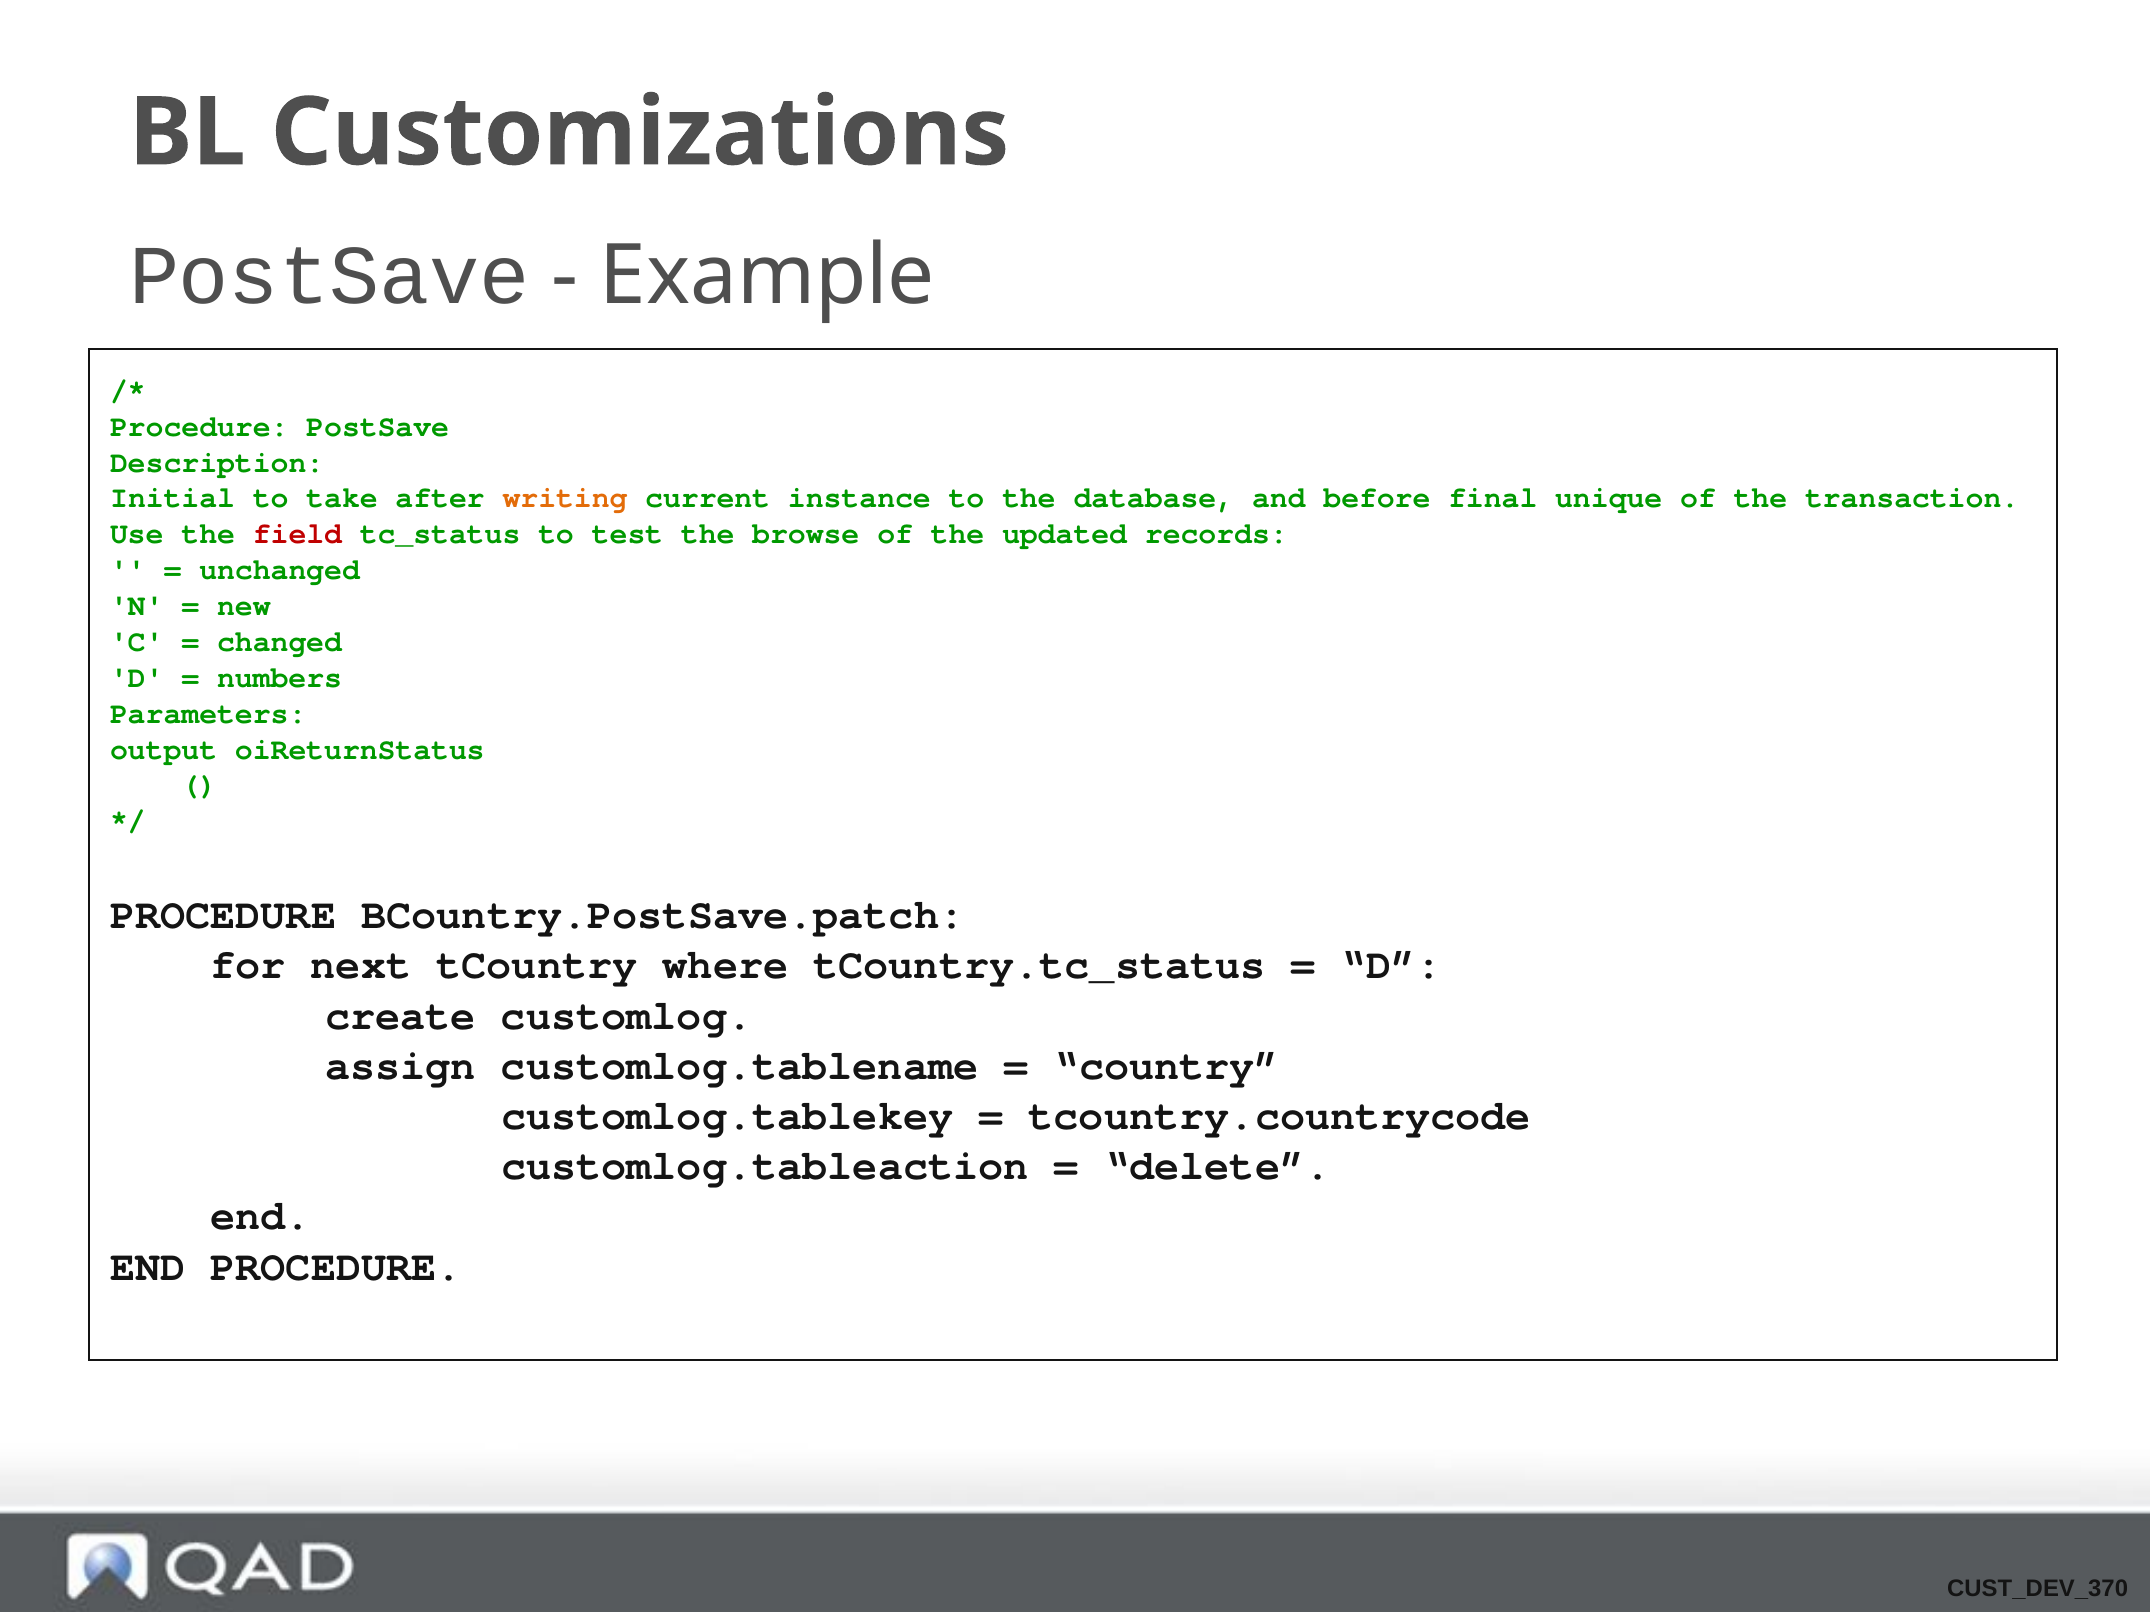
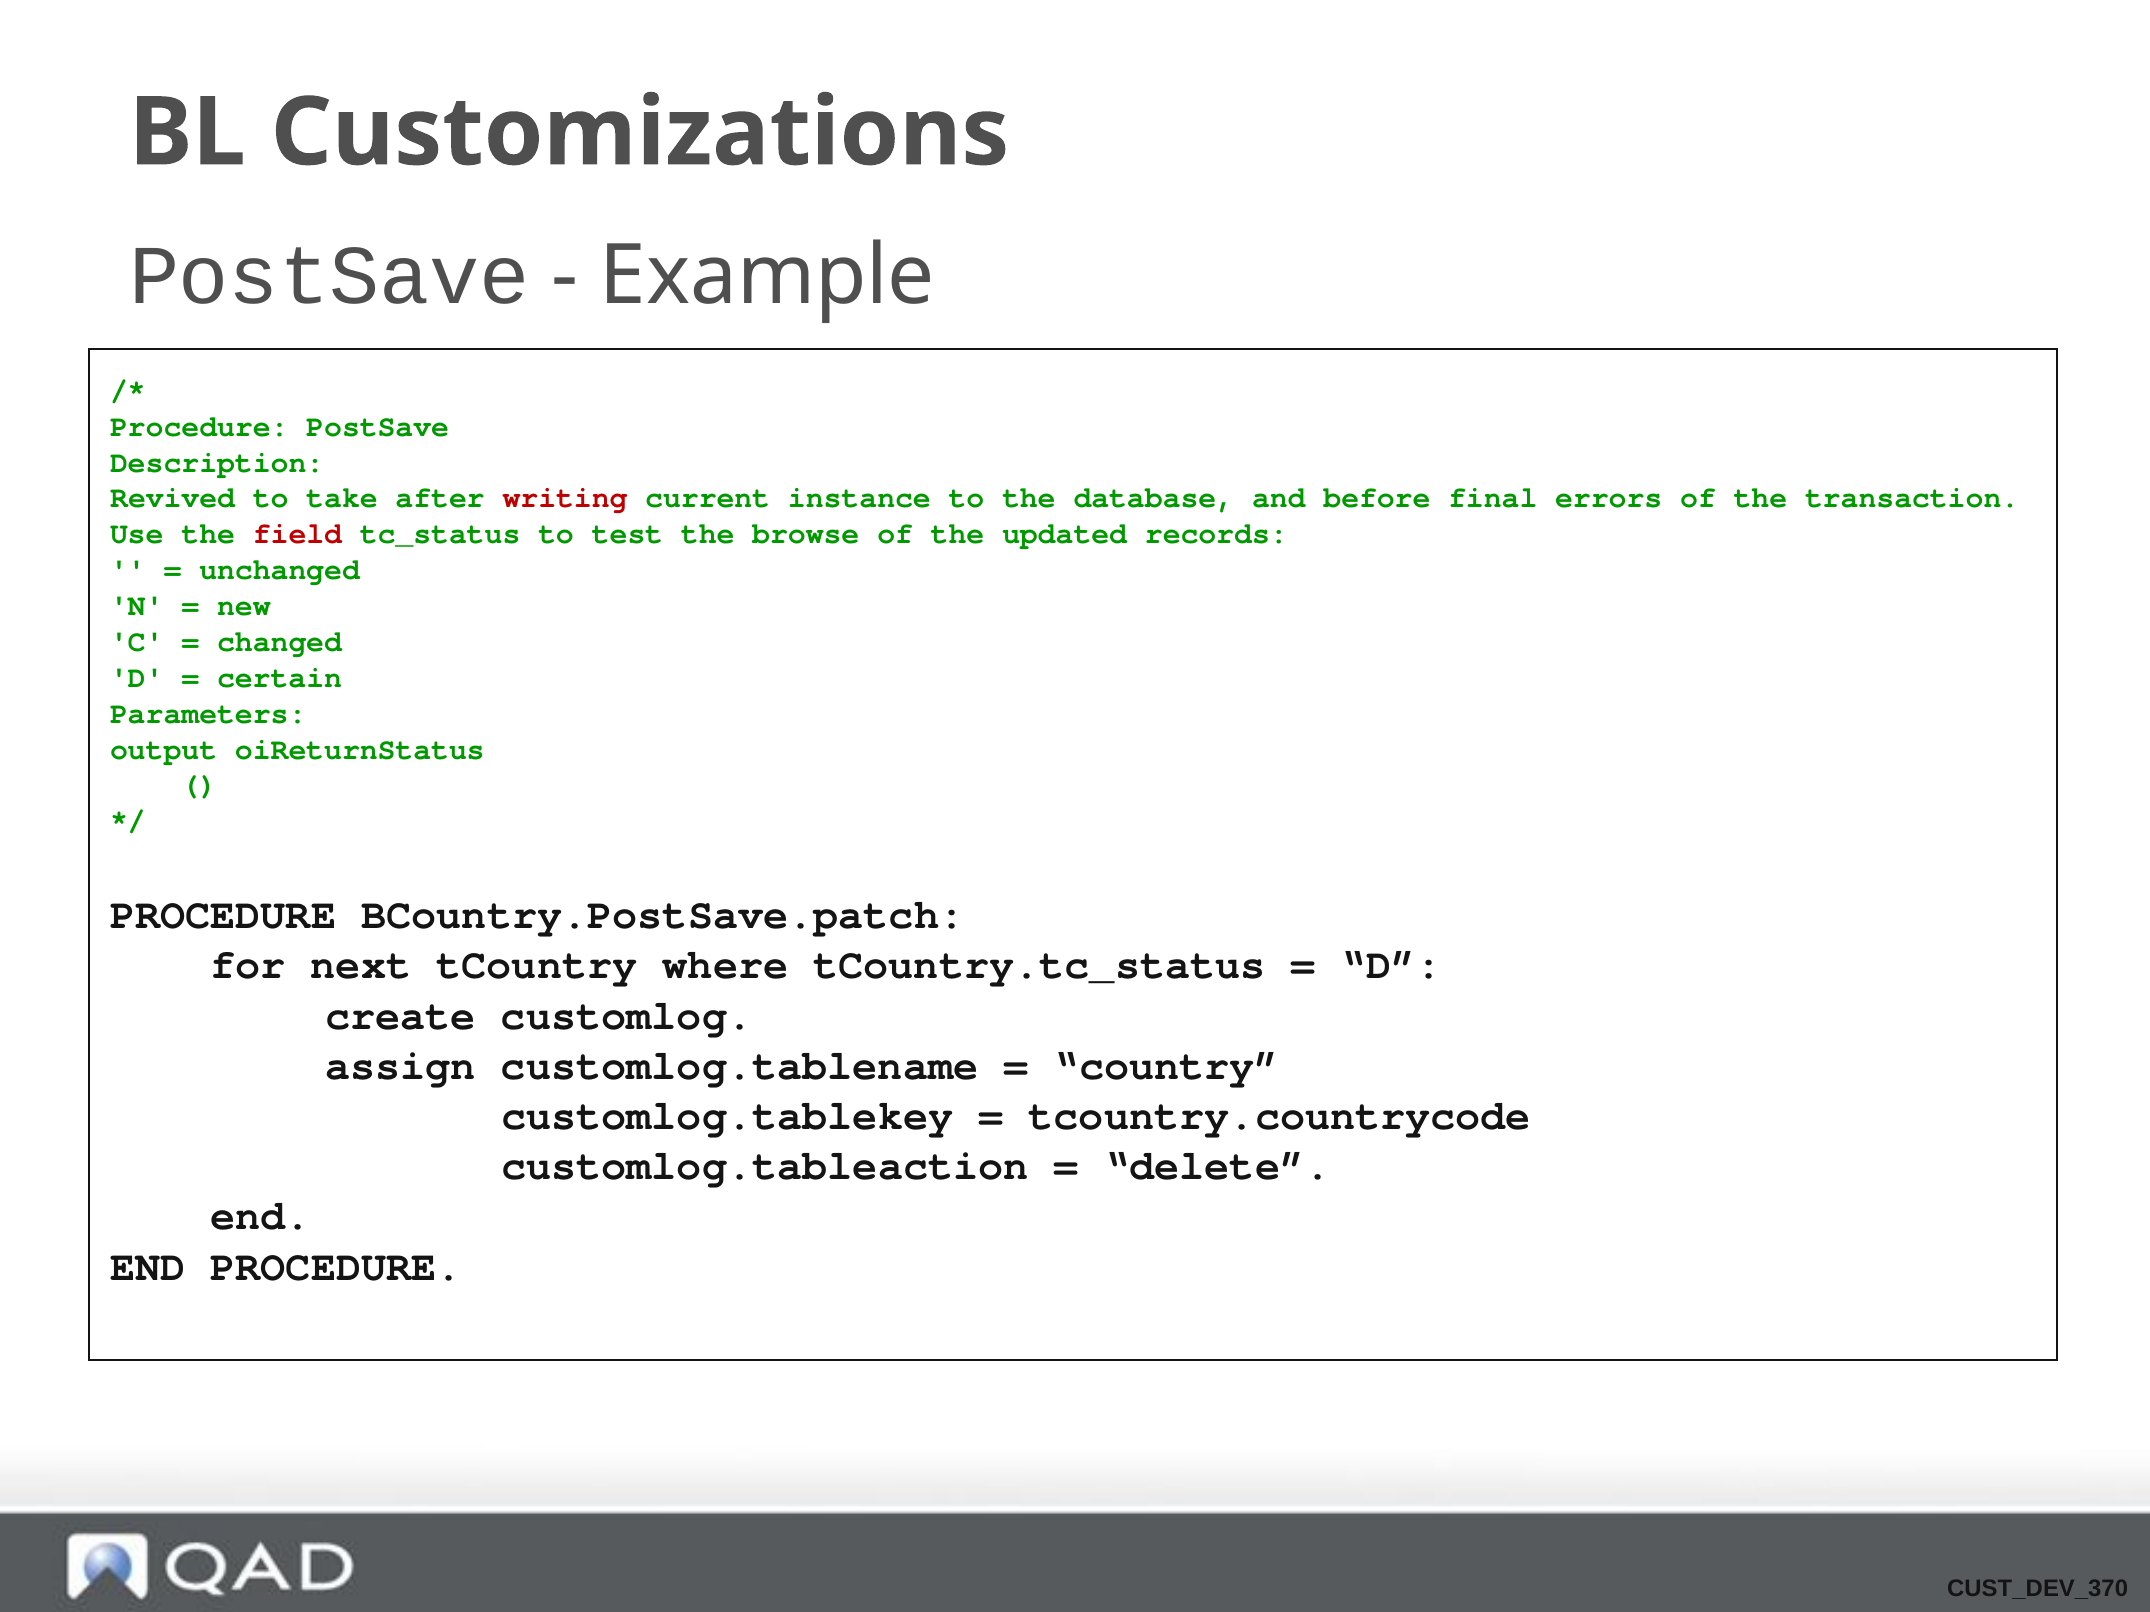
Initial: Initial -> Revived (173, 498)
writing colour: orange -> red (565, 498)
unique: unique -> errors (1609, 498)
numbers: numbers -> certain (280, 678)
